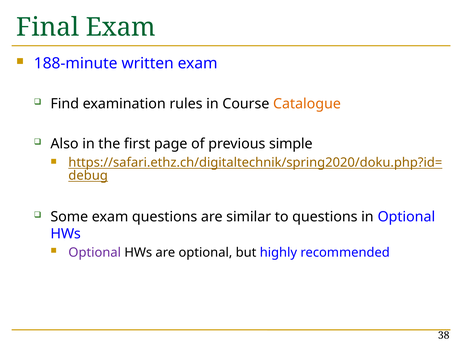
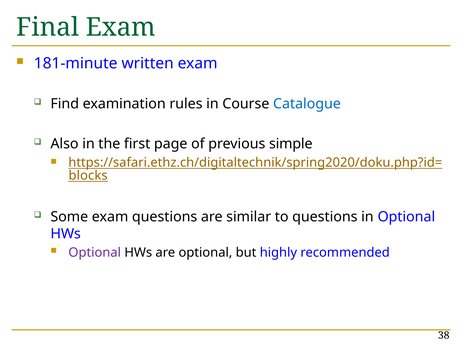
188-minute: 188-minute -> 181-minute (76, 64)
Catalogue colour: orange -> blue (307, 104)
debug: debug -> blocks (88, 176)
